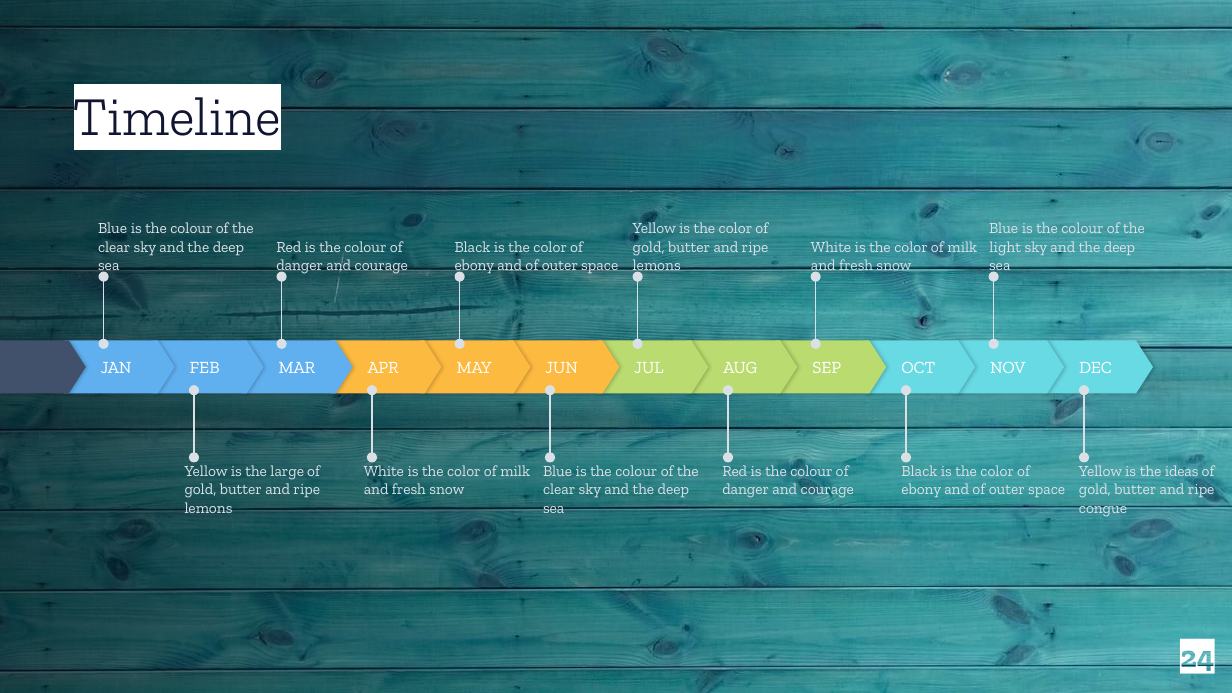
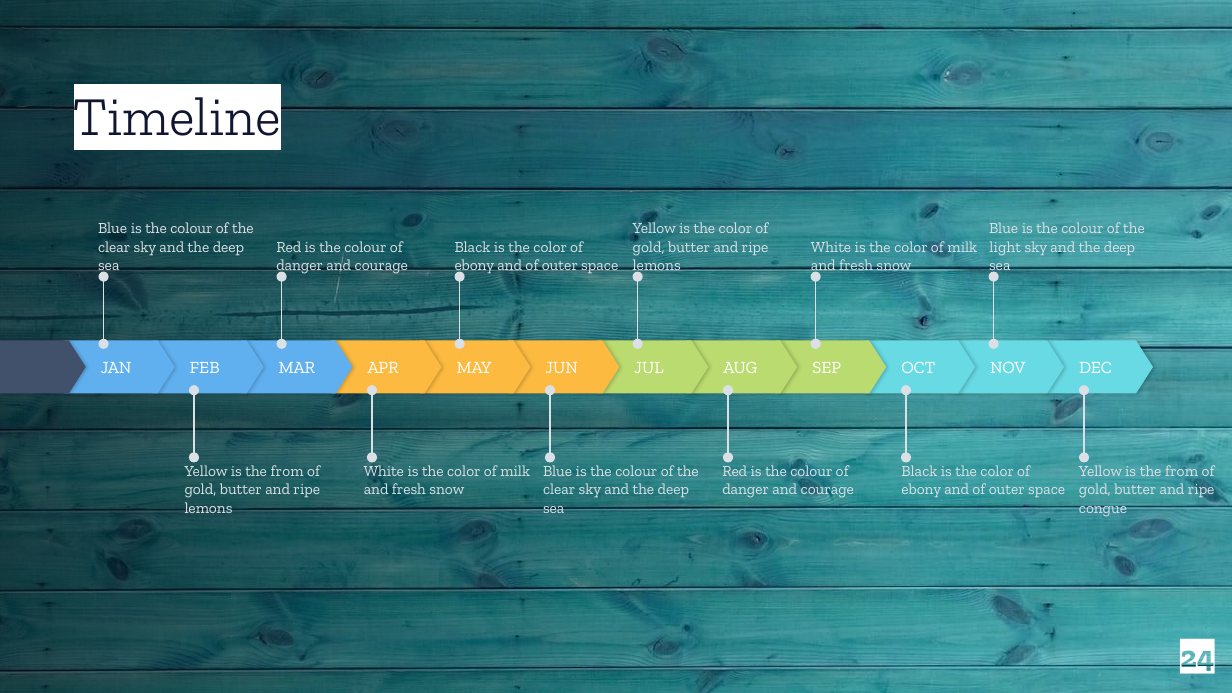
large: large -> from (287, 471)
ideas: ideas -> from (1182, 471)
